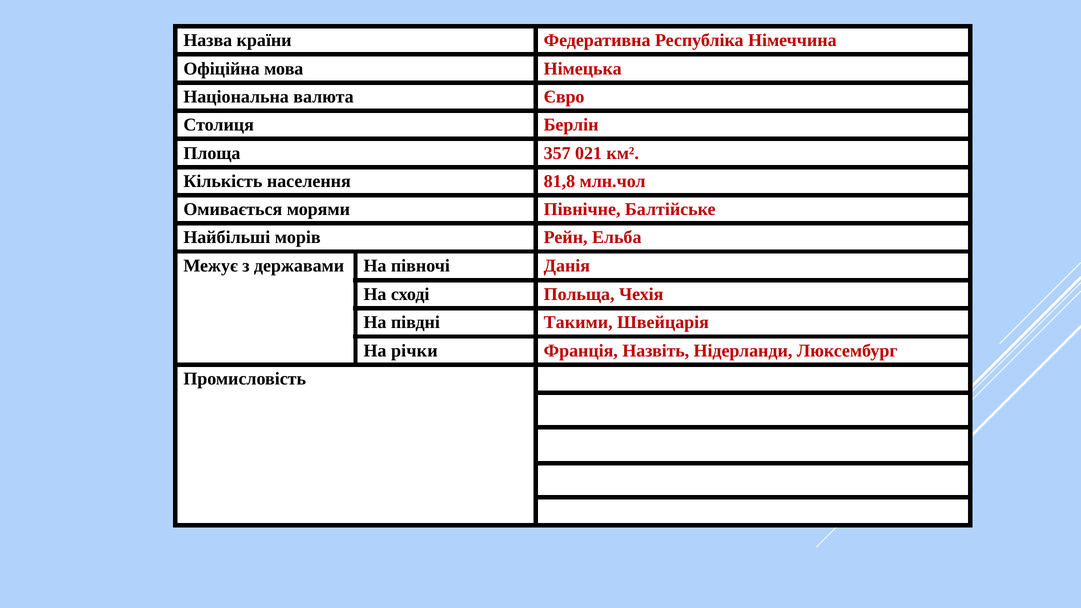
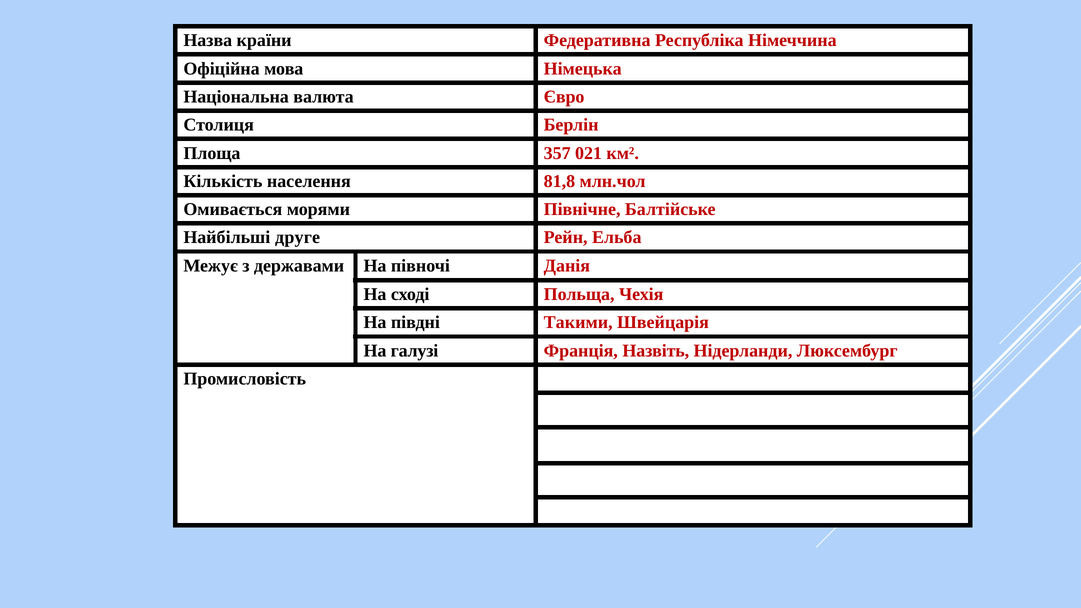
морів: морів -> друге (298, 238)
річки: річки -> галузі (415, 351)
